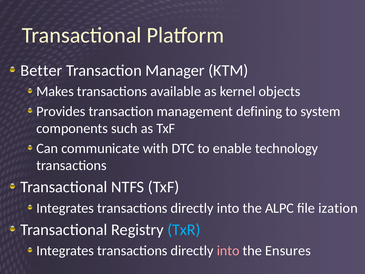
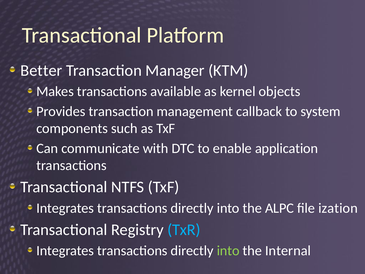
defining: defining -> callback (259, 111)
technology: technology -> application (287, 148)
into colour: pink -> light green (228, 251)
Ensures: Ensures -> Internal (288, 251)
